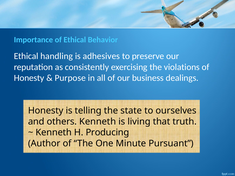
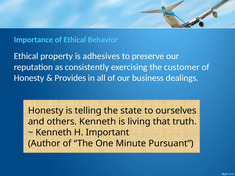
handling: handling -> property (57, 56)
violations: violations -> customer (182, 67)
Purpose: Purpose -> Provides (70, 78)
Producing: Producing -> Important (107, 133)
